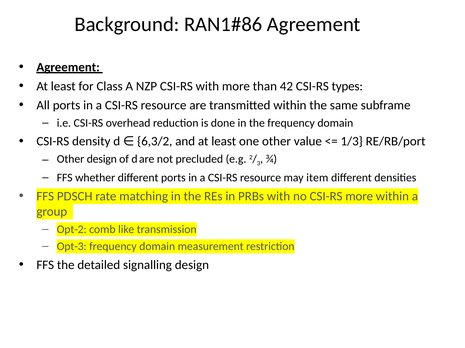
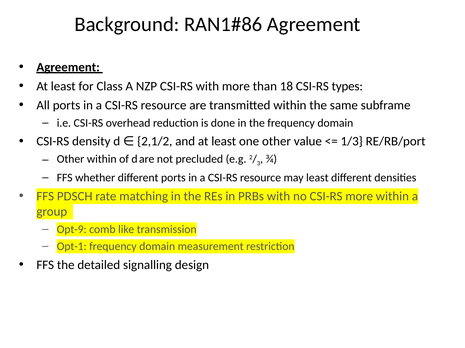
42: 42 -> 18 (286, 86)
6,3/2: 6,3/2 -> 2,1/2 (155, 142)
Other design: design -> within (102, 159)
may item: item -> least (317, 178)
Opt-2: Opt-2 -> Opt-9 (72, 230)
Opt-3: Opt-3 -> Opt-1 (72, 247)
